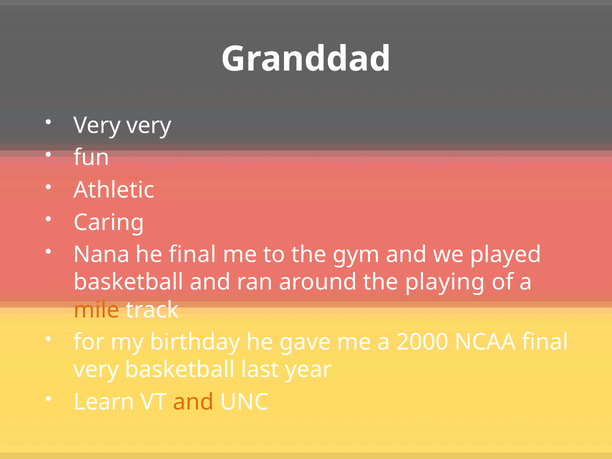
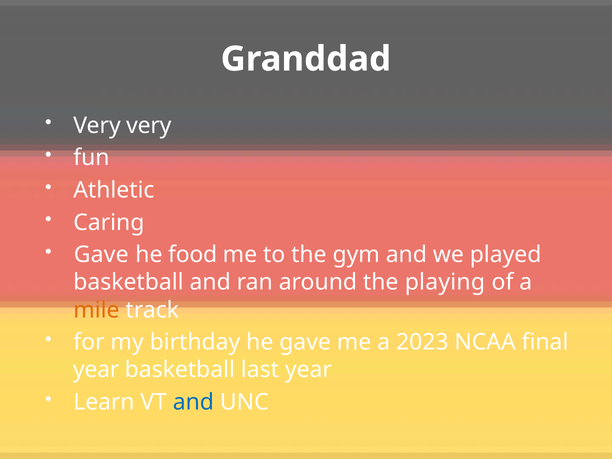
Nana: Nana -> Gave (101, 255)
he final: final -> food (193, 255)
2000: 2000 -> 2023 (422, 342)
very: very -> year (96, 370)
and colour: orange -> blue (193, 402)
